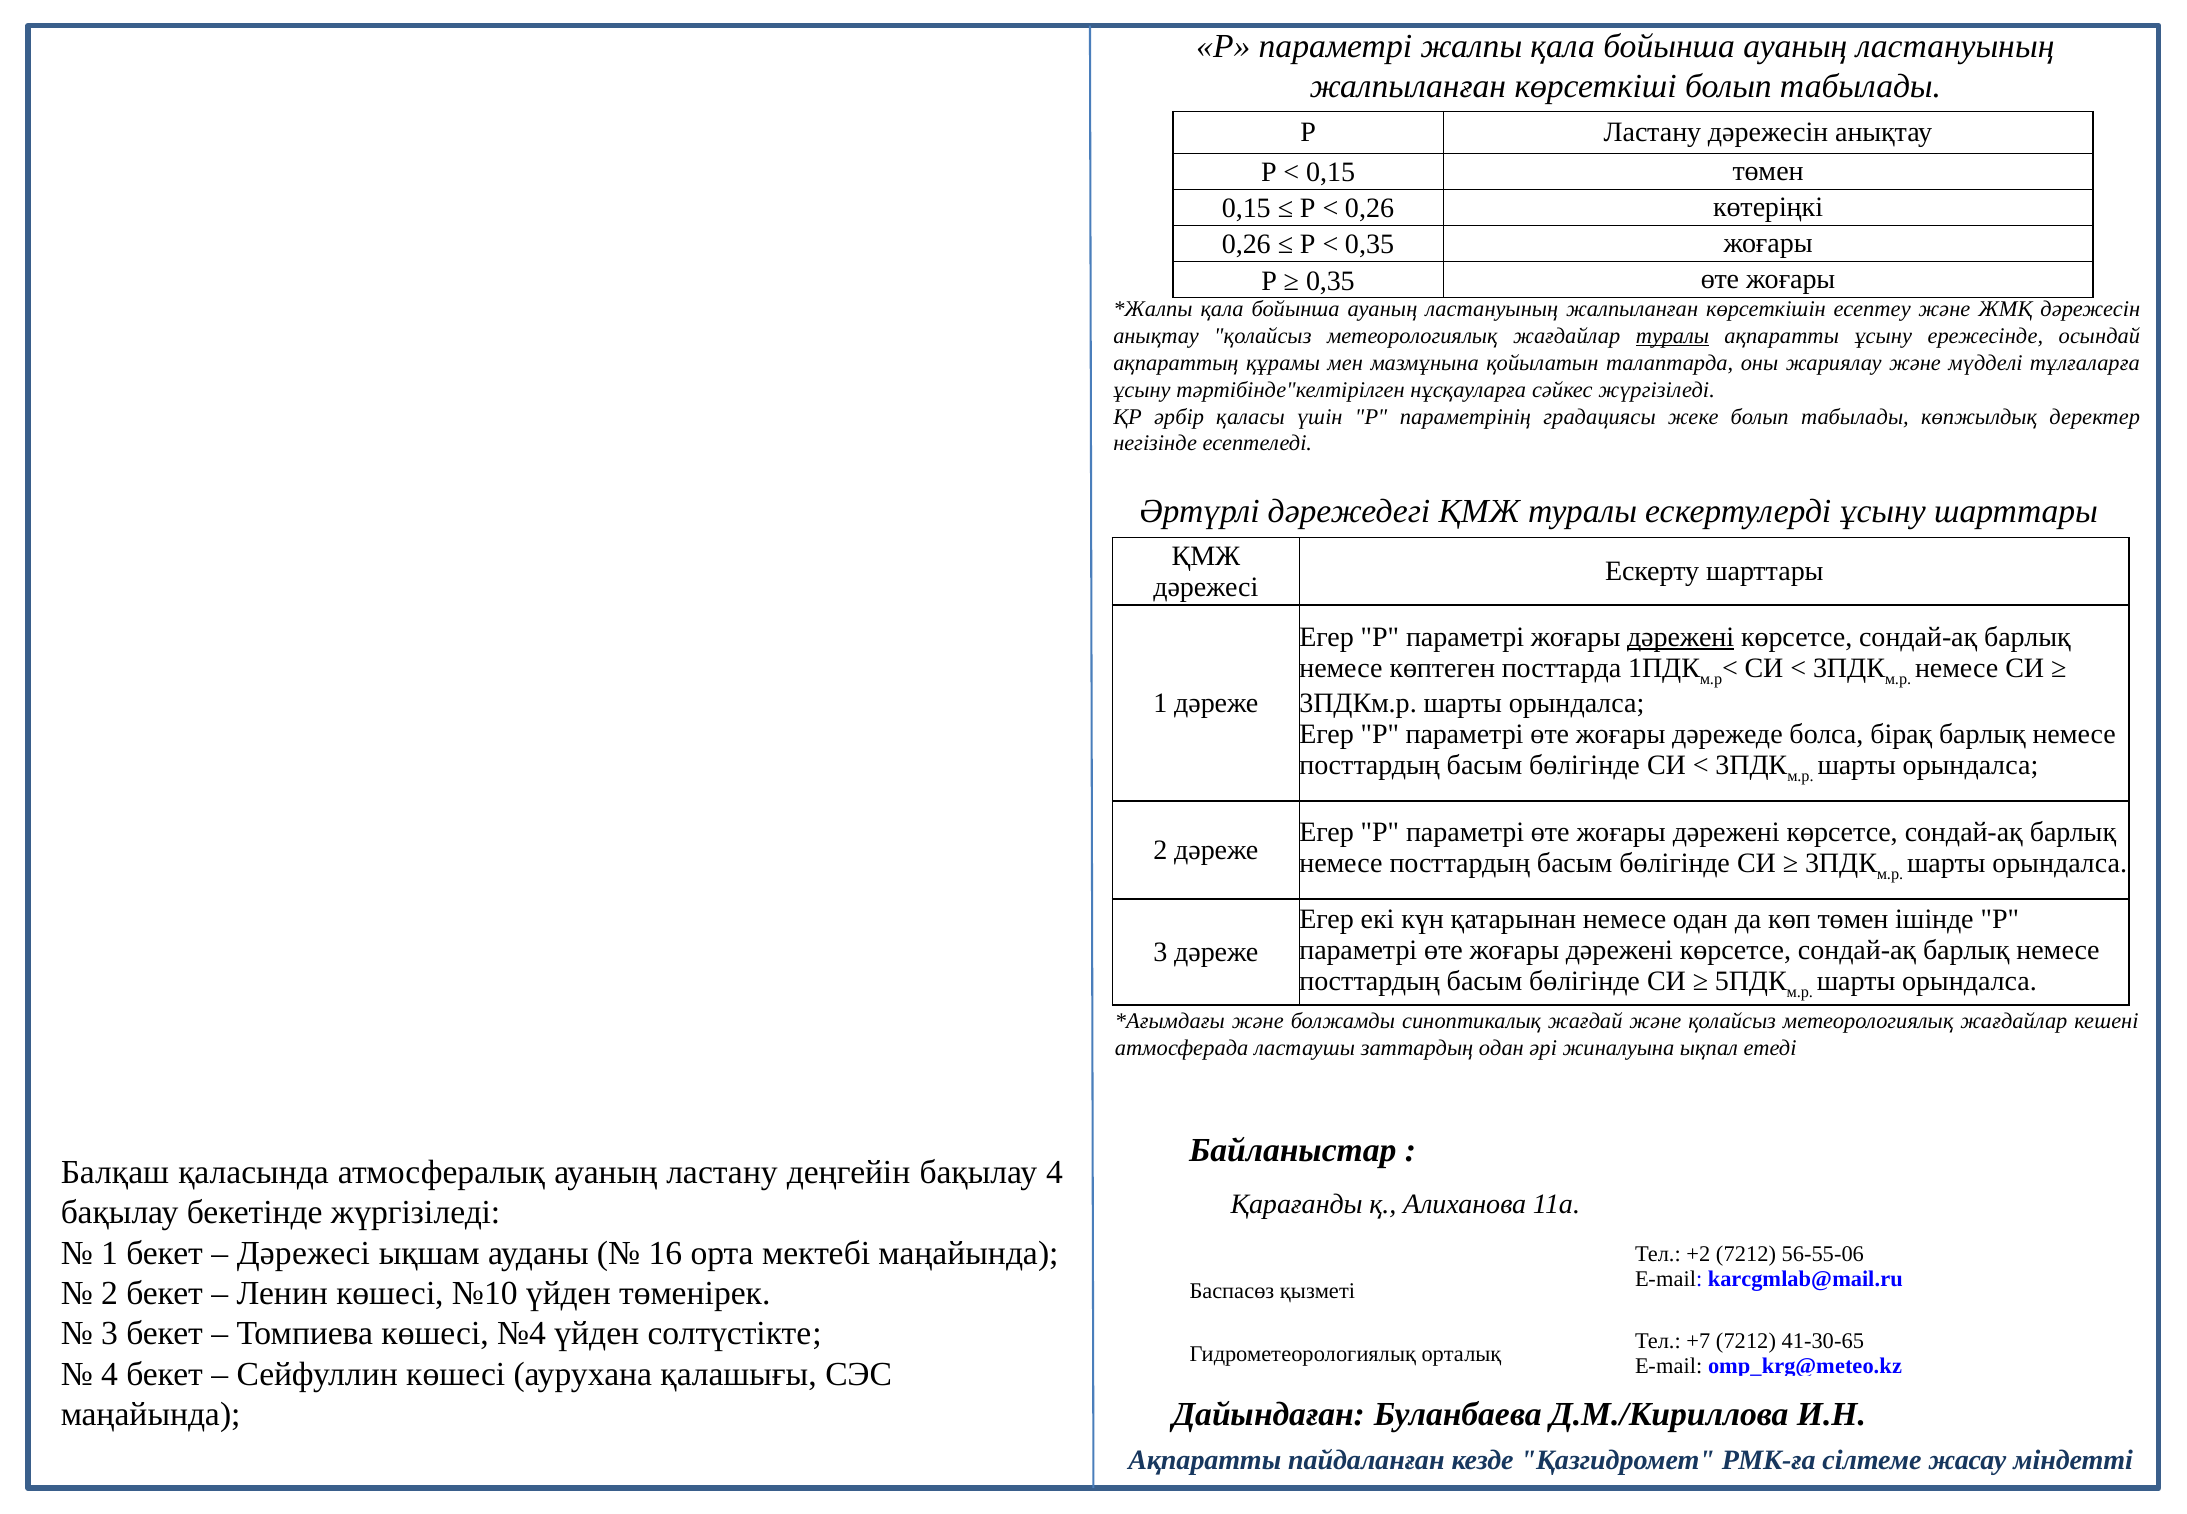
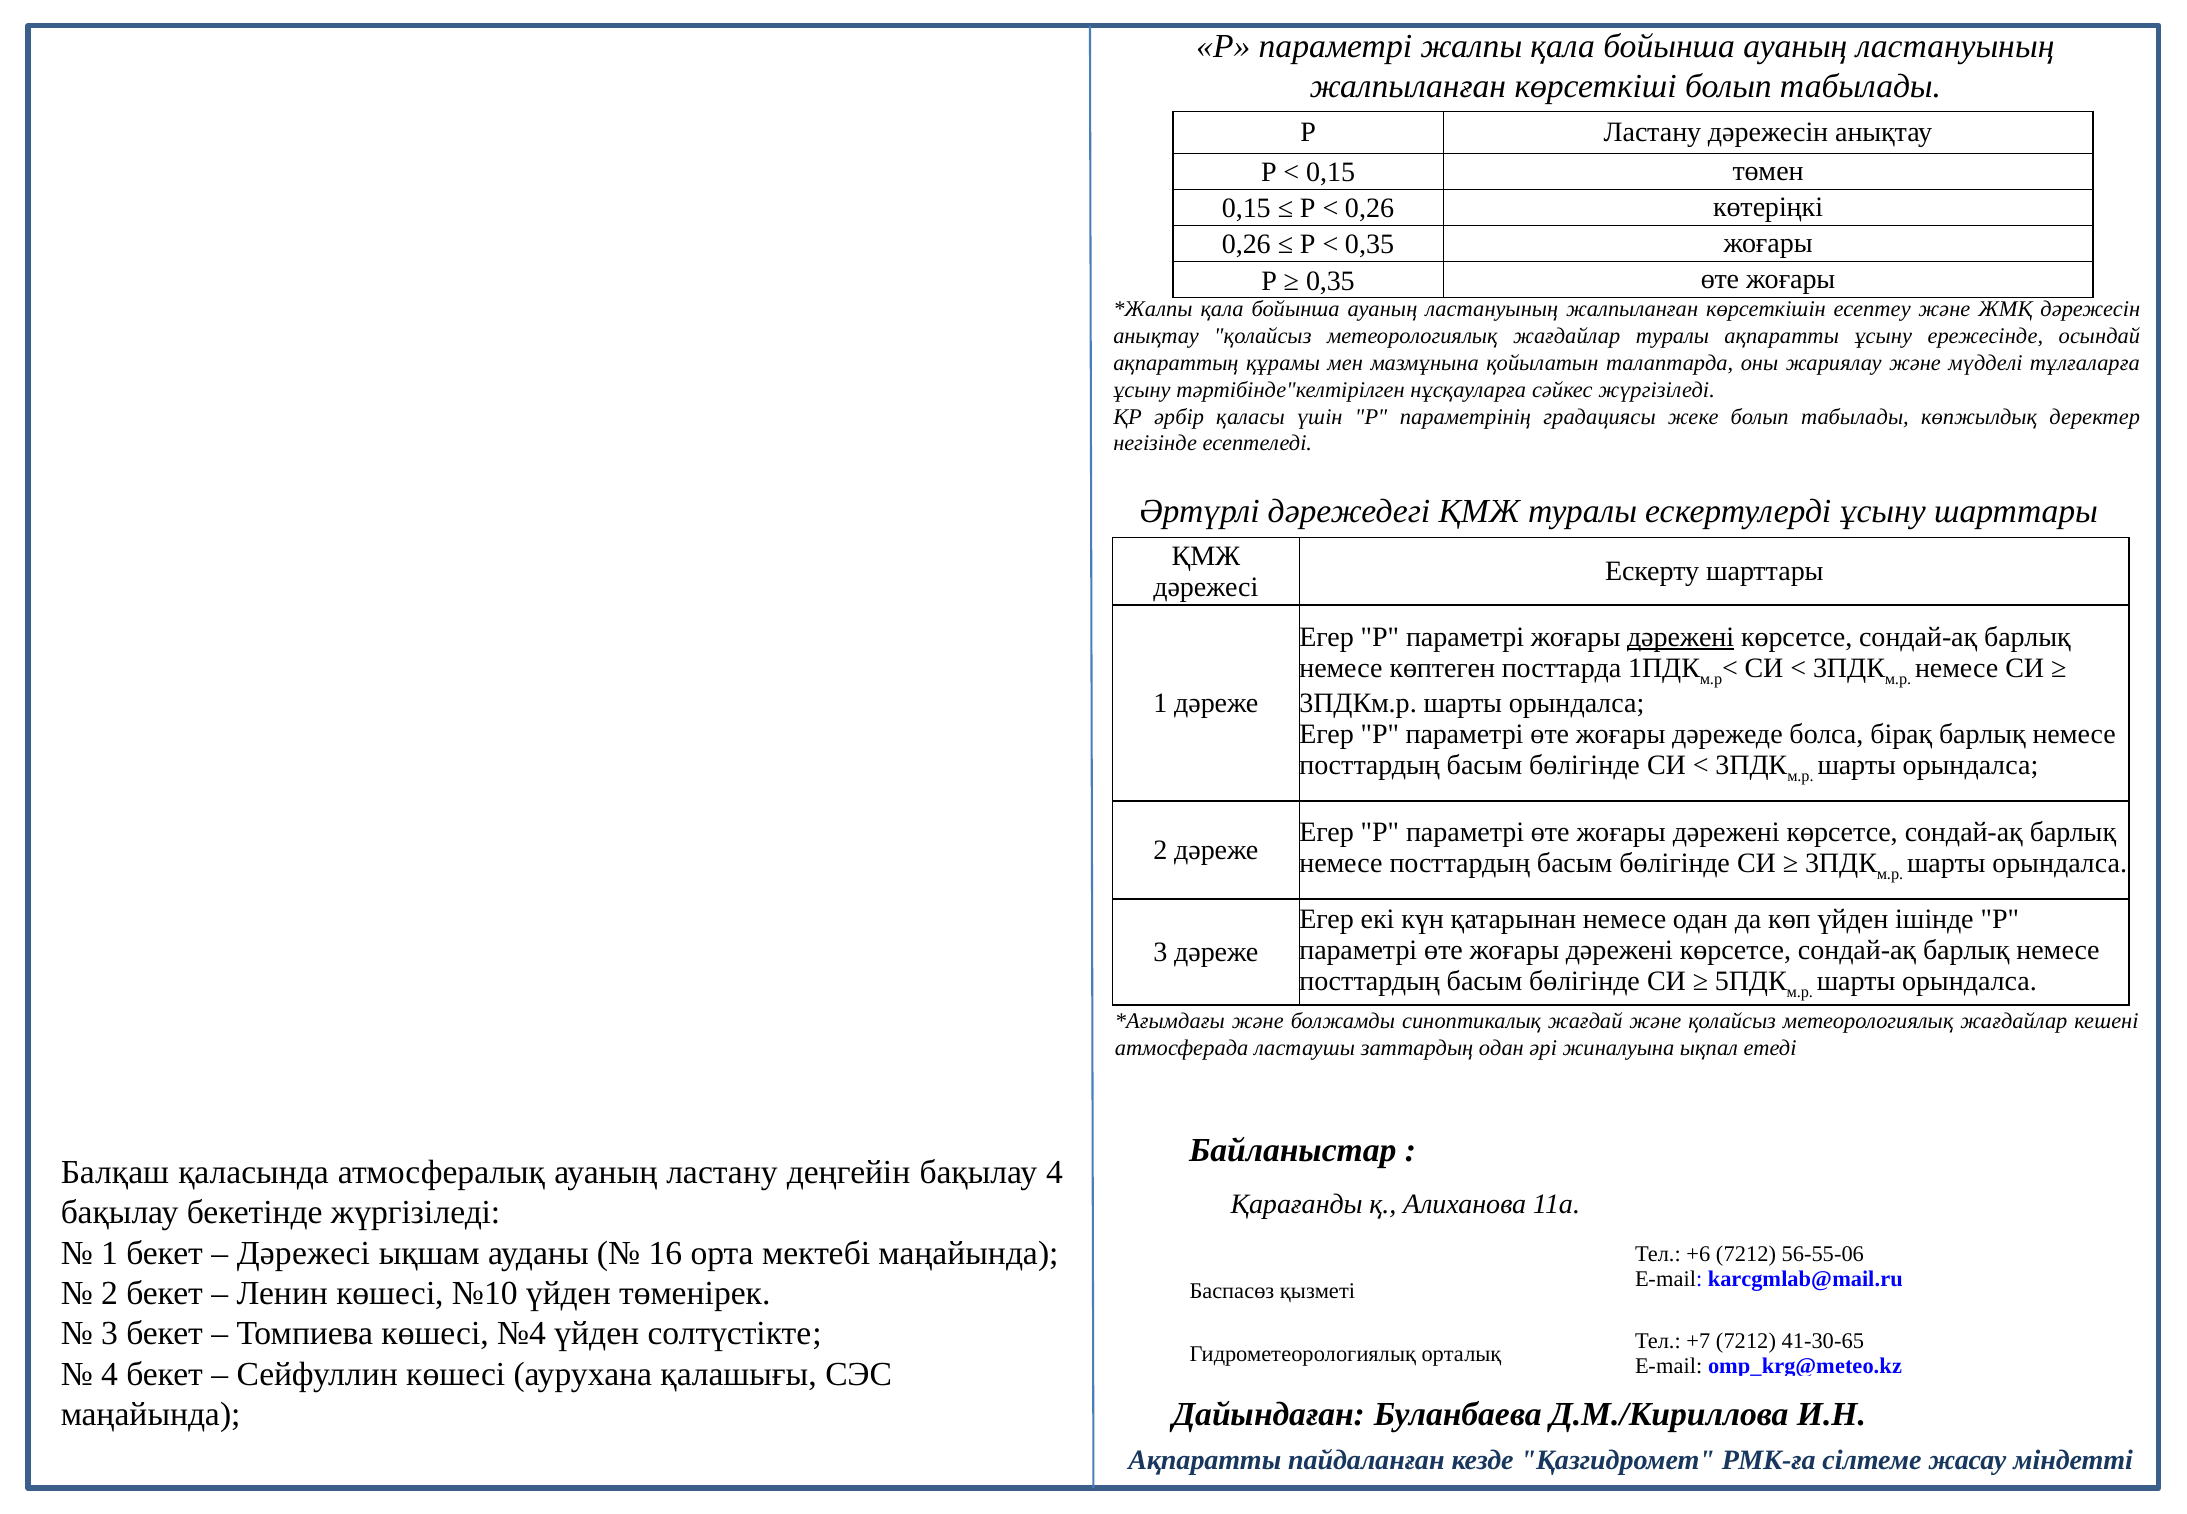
туралы underline: present -> none (1672, 336)
көп төмен: төмен -> үйден (1853, 919)
+2: +2 -> +6 (1698, 1254)
